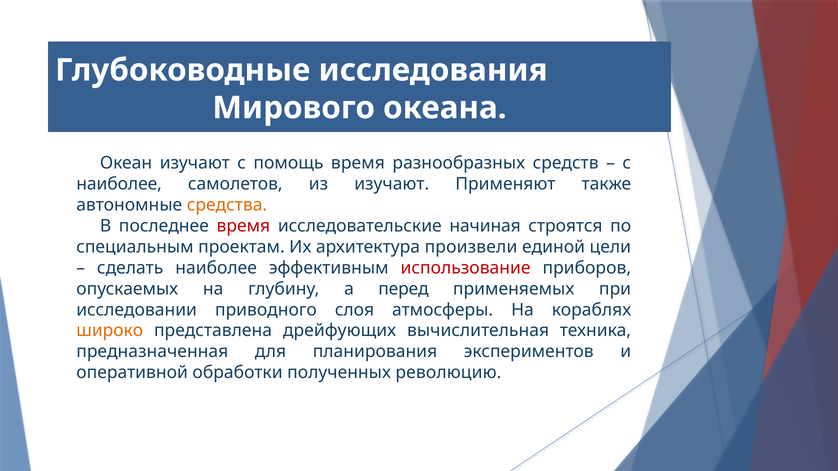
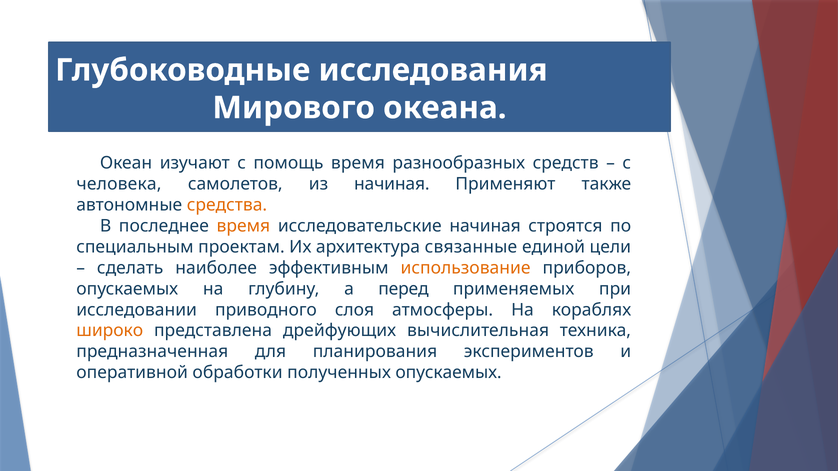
наиболее: наиболее -> человека (119, 184)
из изучают: изучают -> начиная (392, 184)
время colour: red -> orange (243, 226)
произвели: произвели -> связанные (471, 247)
использование colour: red -> orange (466, 268)
полученных революцию: революцию -> опускаемых (449, 373)
